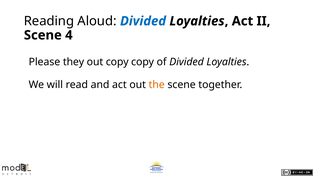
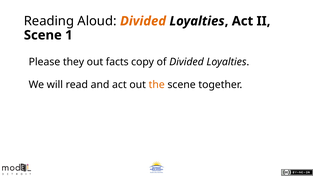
Divided colour: blue -> orange (143, 21)
4: 4 -> 1 (69, 35)
out copy: copy -> facts (117, 62)
